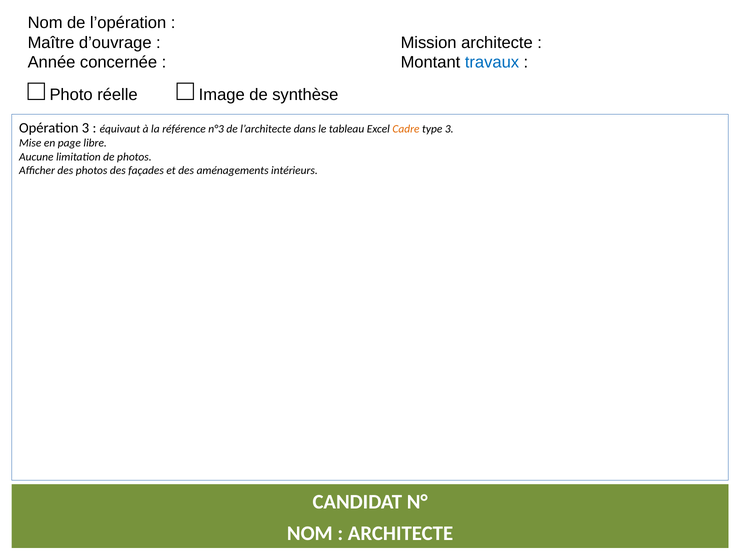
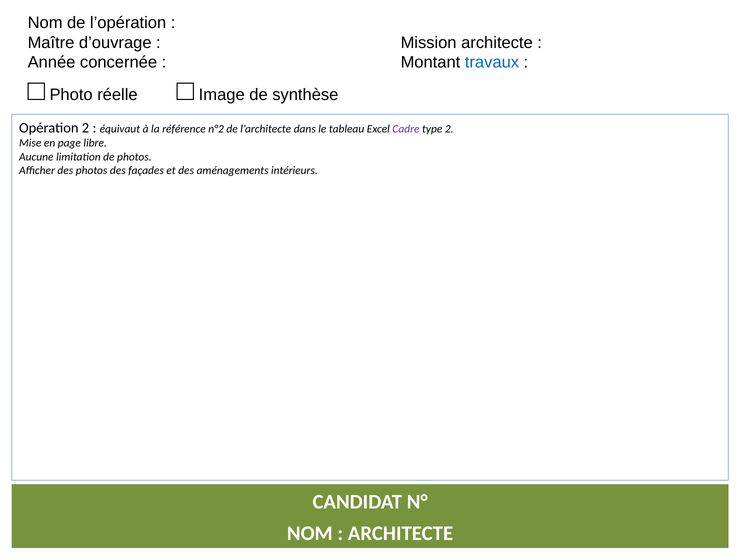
Opération 3: 3 -> 2 (86, 128)
n°3: n°3 -> n°2 (216, 129)
Cadre colour: orange -> purple (406, 129)
type 3: 3 -> 2 (449, 129)
